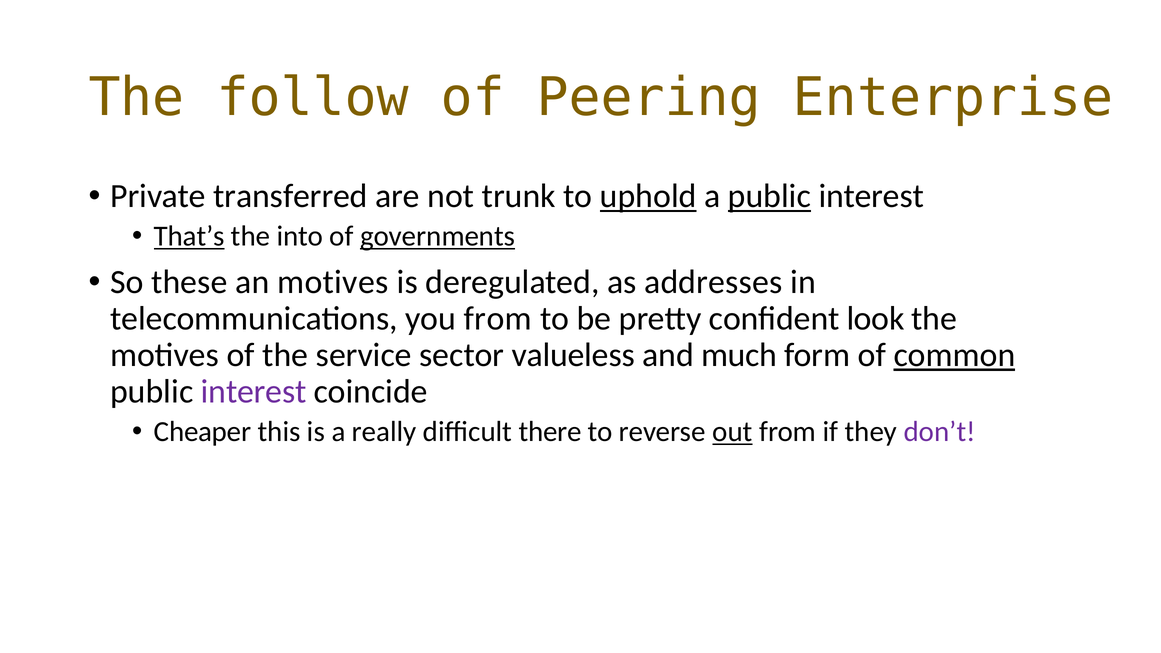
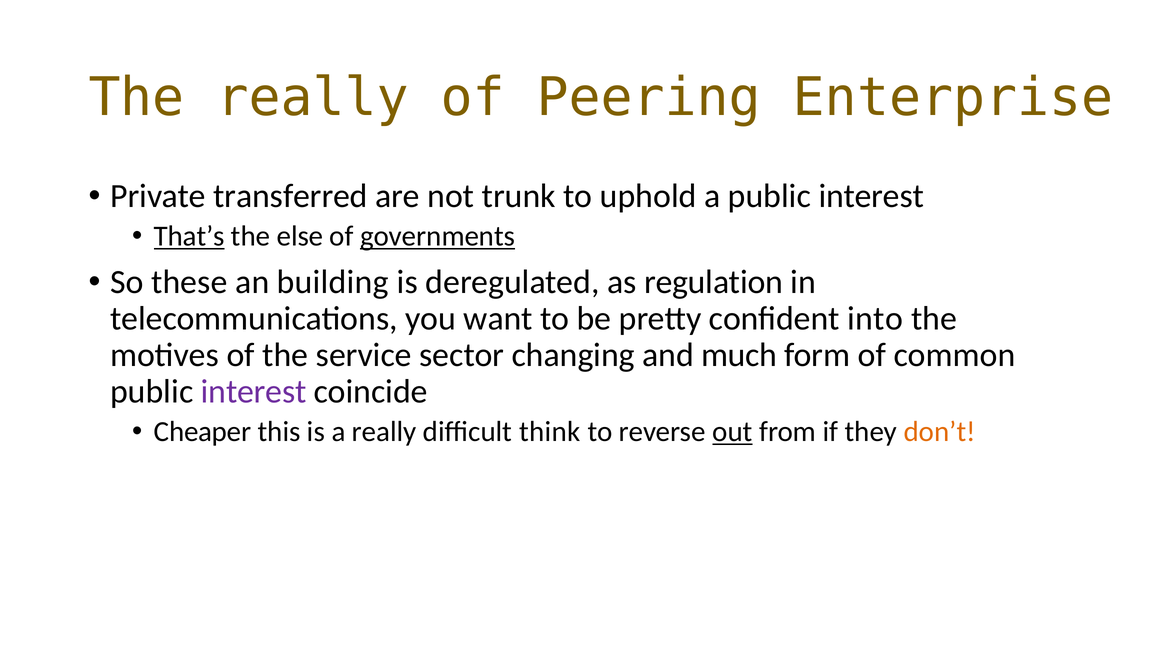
The follow: follow -> really (313, 98)
uphold underline: present -> none (648, 196)
public underline: present -> none (769, 196)
into: into -> else (300, 236)
an motives: motives -> building (333, 282)
addresses: addresses -> regulation (714, 282)
you from: from -> want (498, 319)
look: look -> into (875, 319)
valueless: valueless -> changing (573, 355)
common underline: present -> none (954, 355)
there: there -> think (550, 432)
don’t colour: purple -> orange (940, 432)
